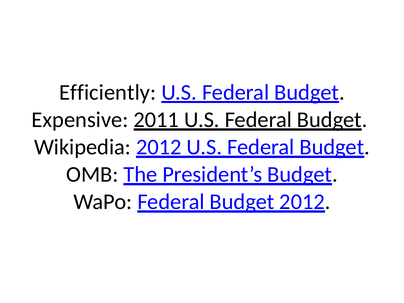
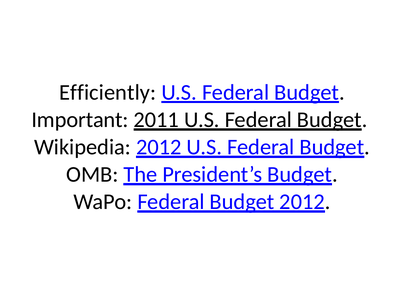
Expensive: Expensive -> Important (80, 120)
